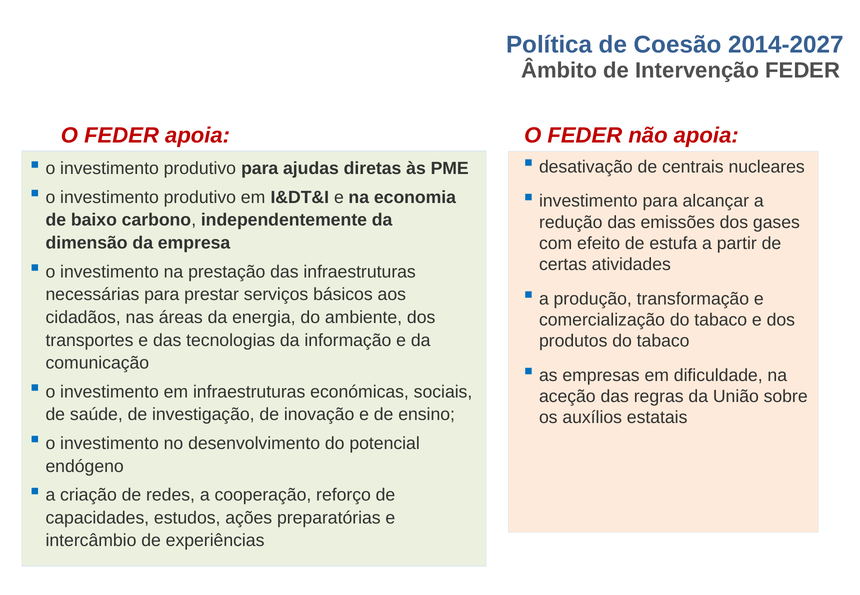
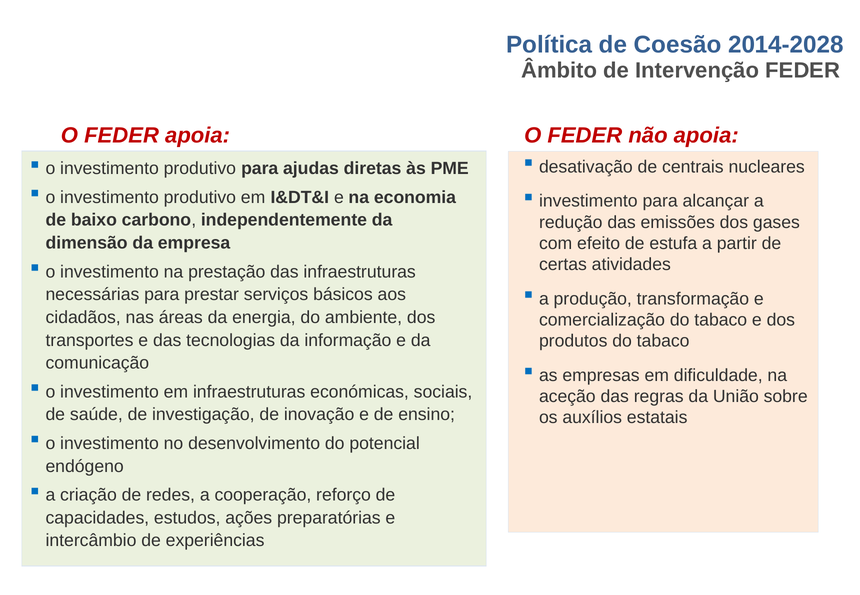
2014-2027: 2014-2027 -> 2014-2028 (786, 45)
